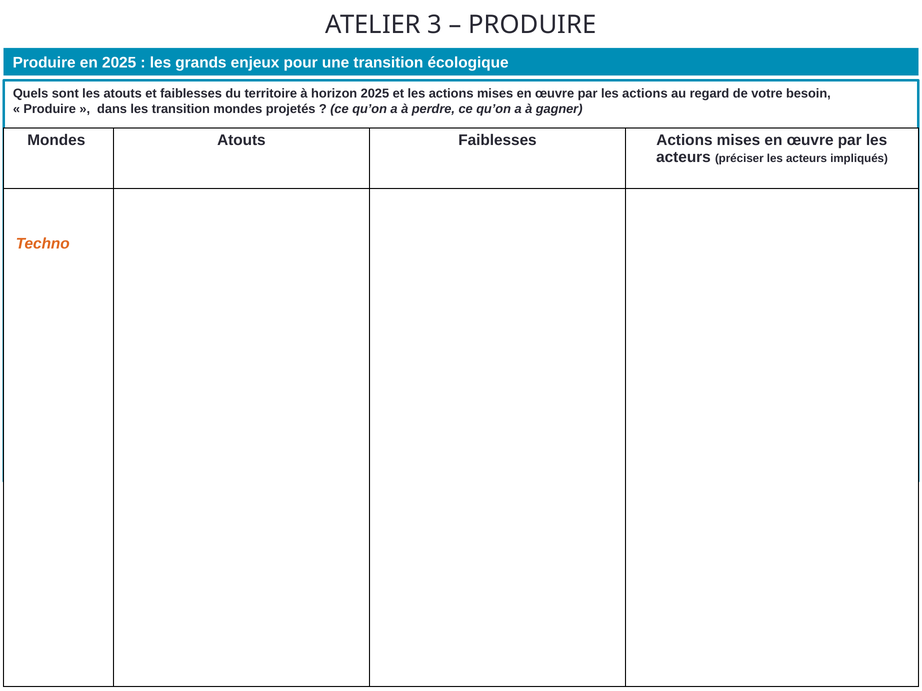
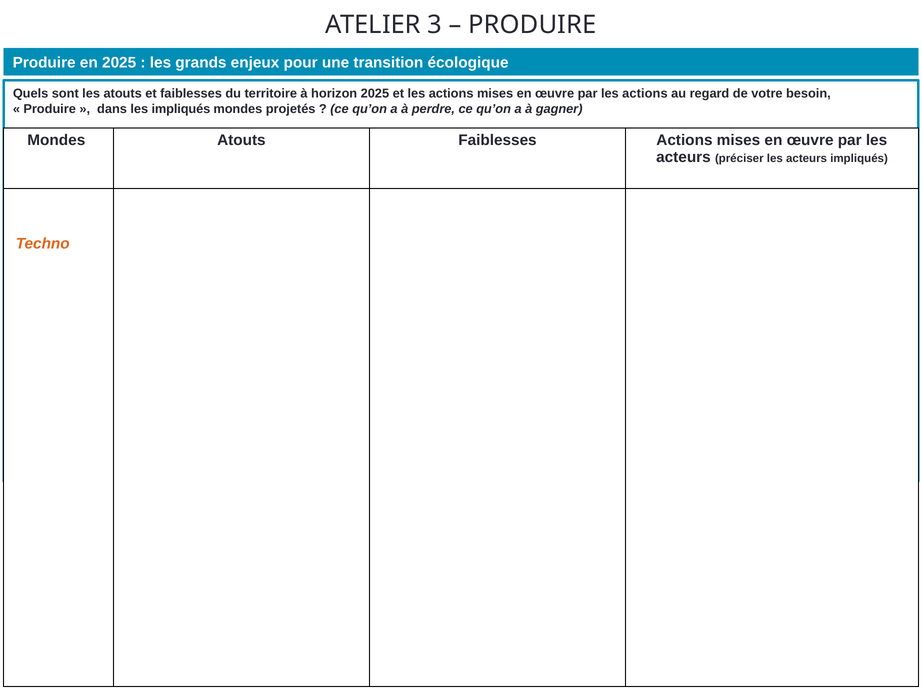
les transition: transition -> impliqués (181, 109)
